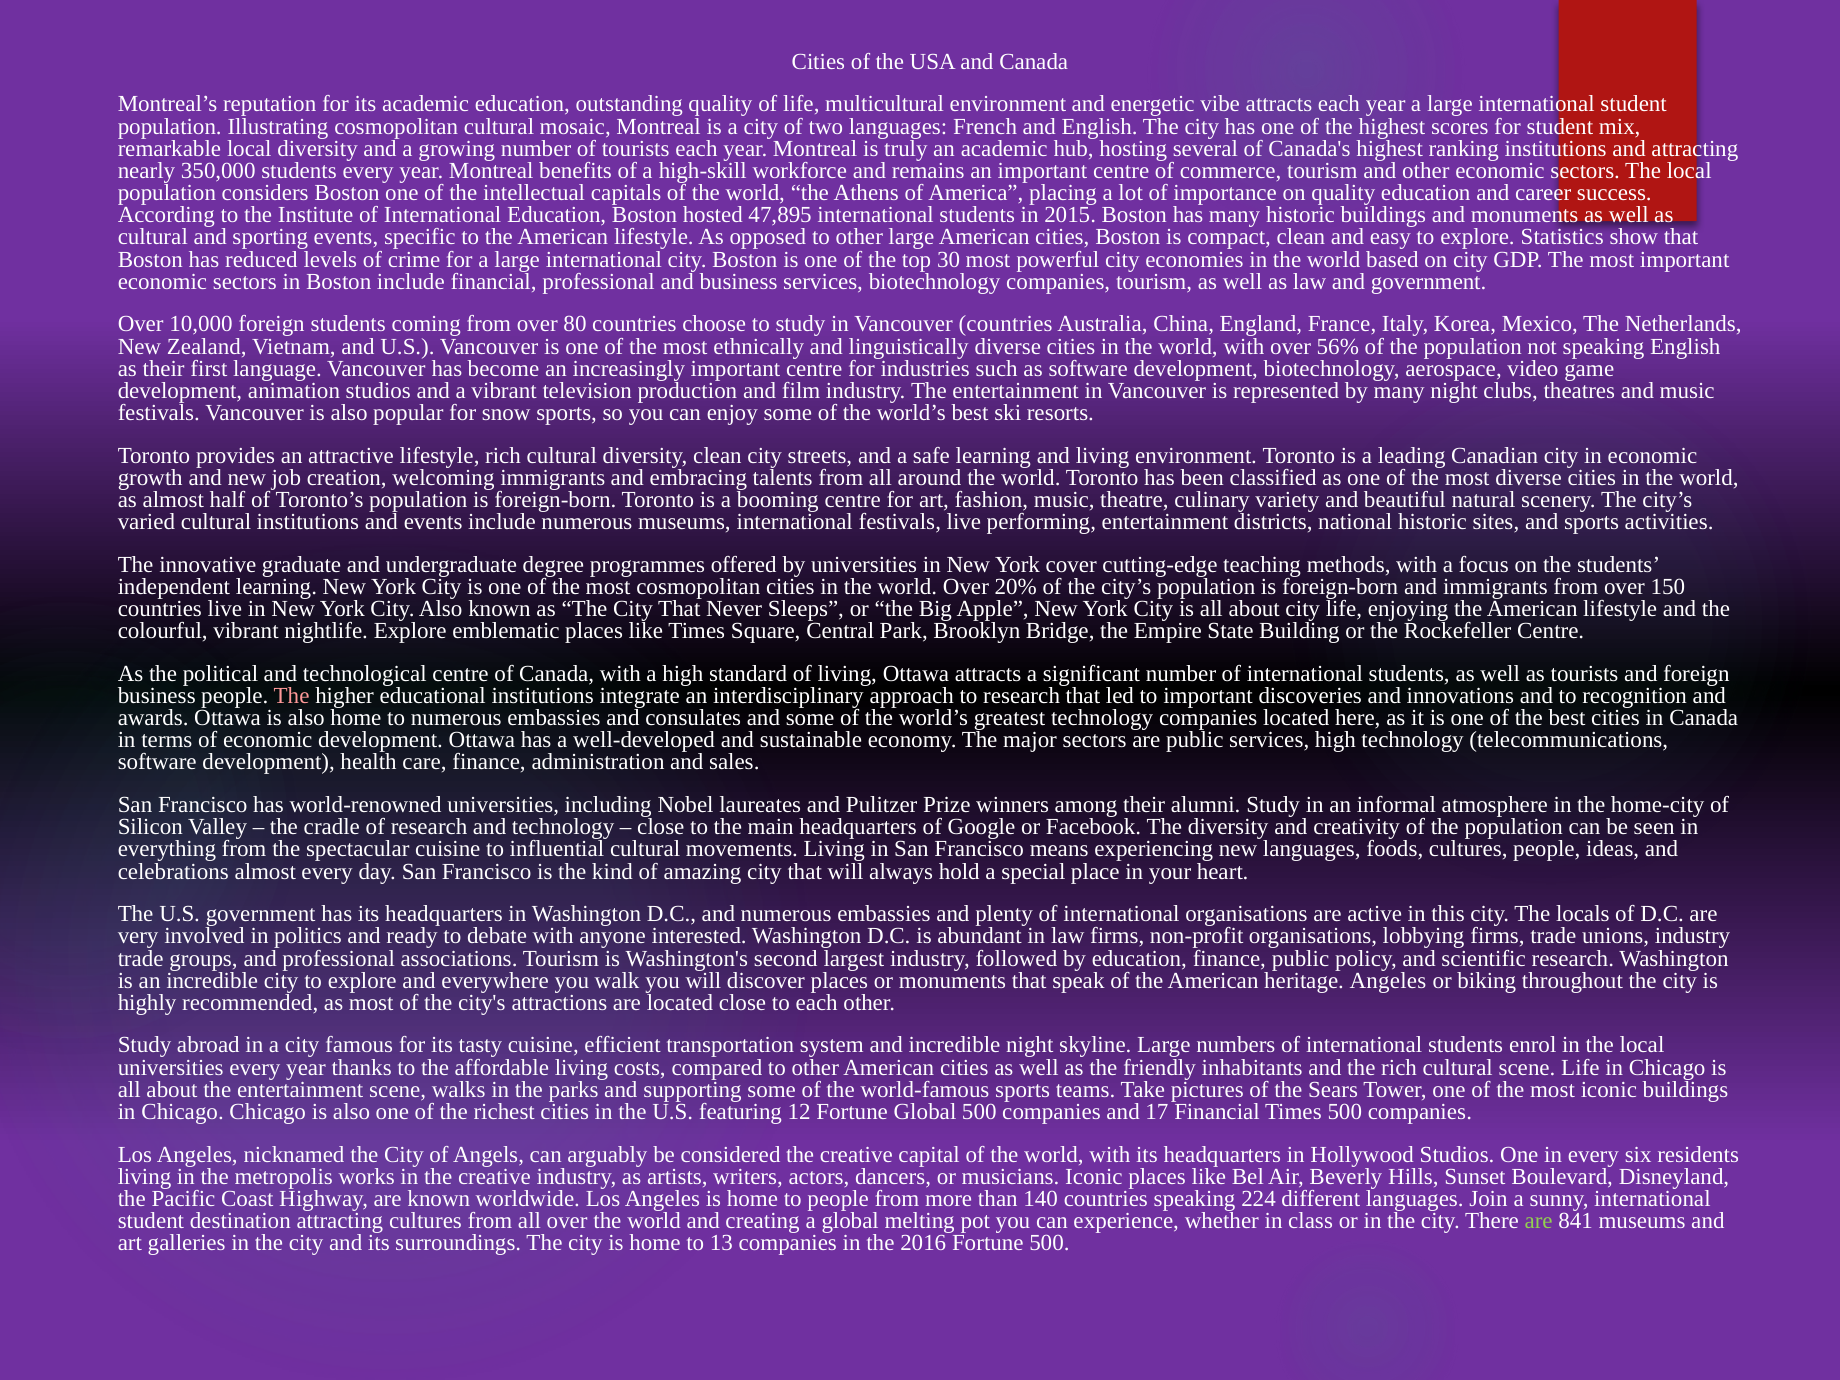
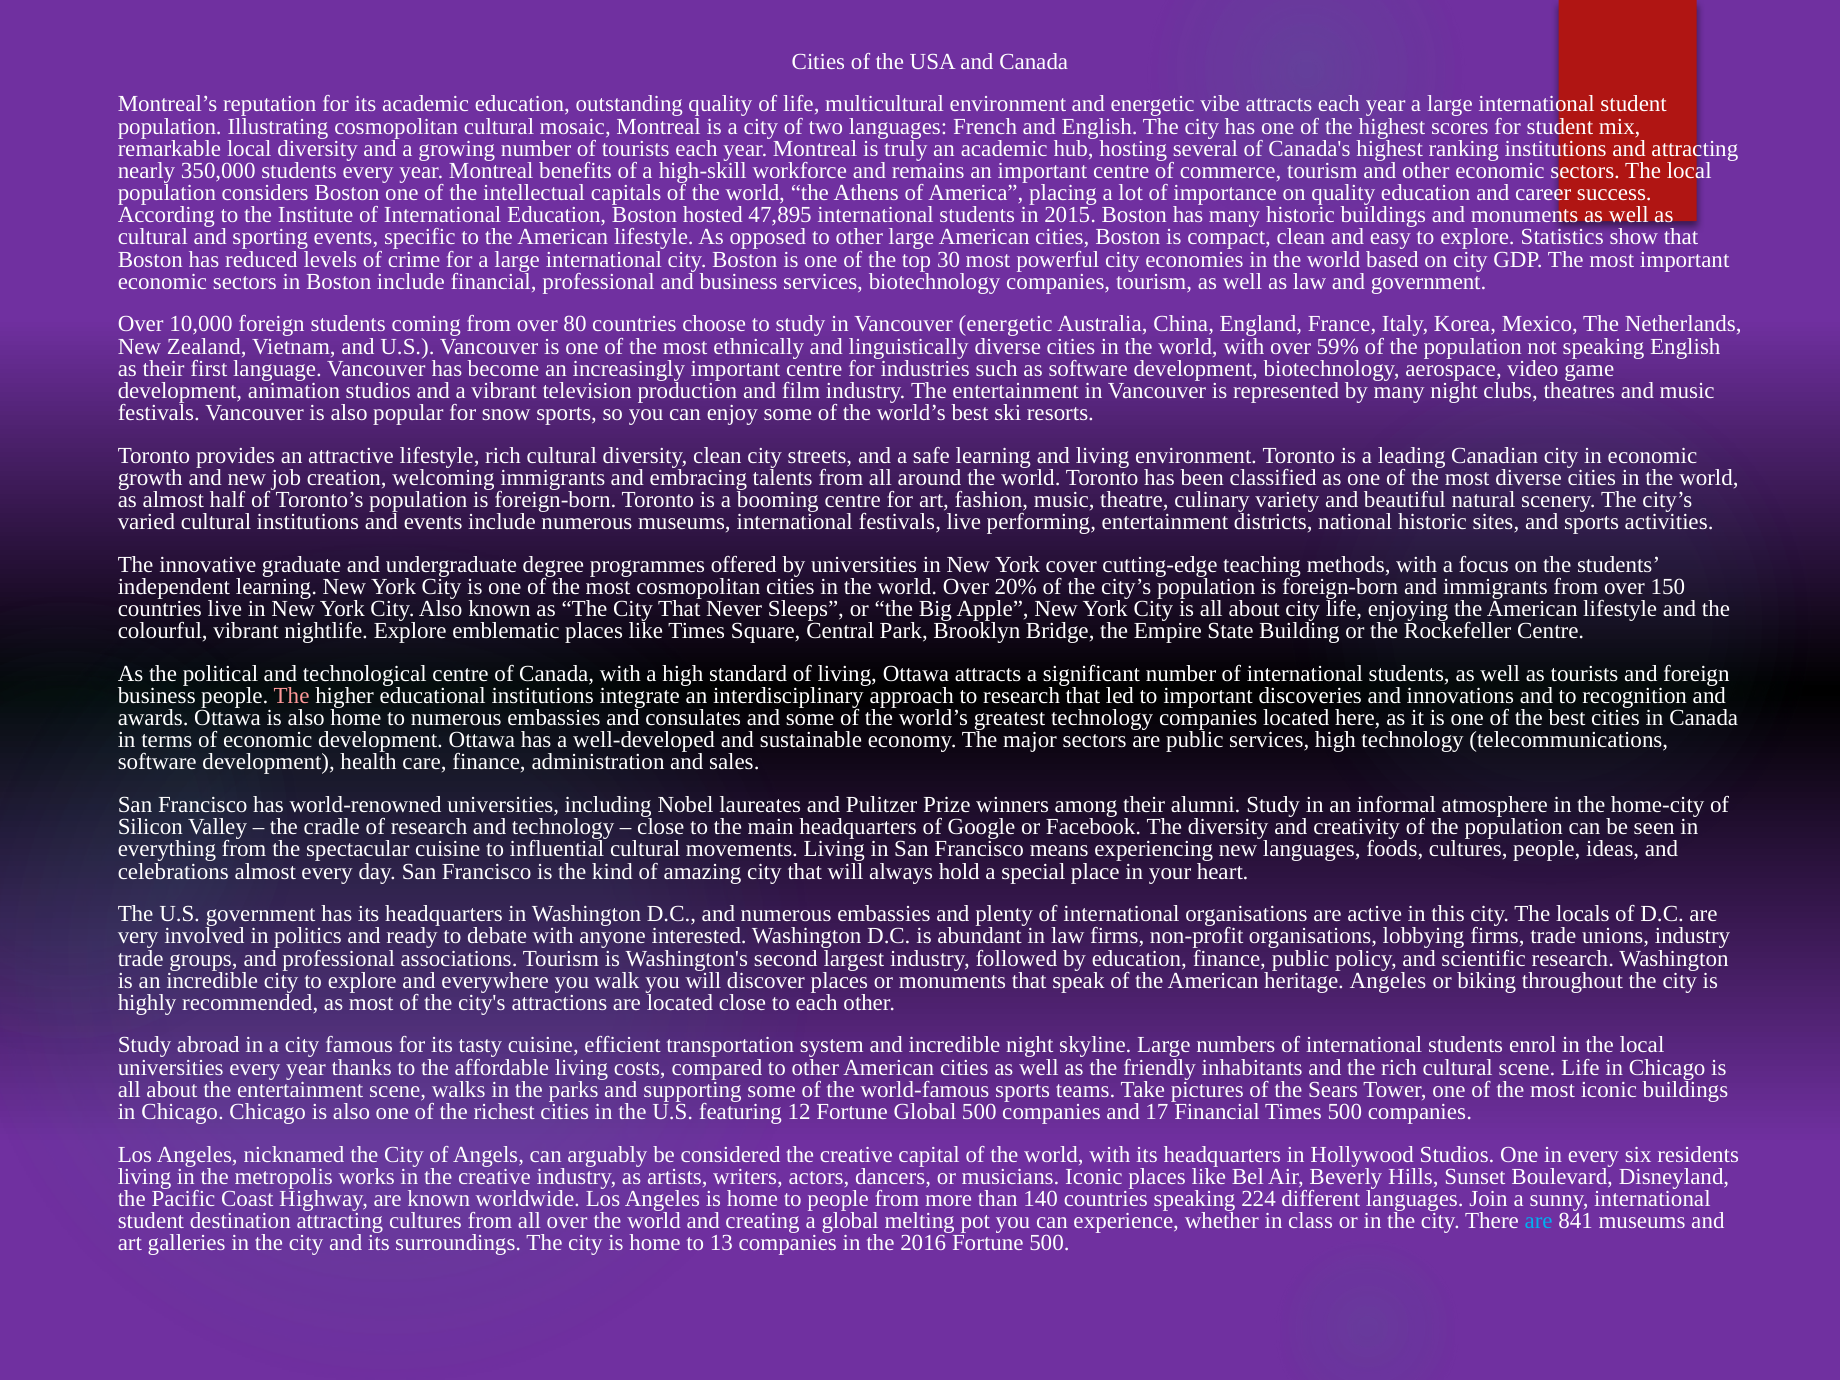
Vancouver countries: countries -> energetic (1006, 324)
56%: 56% -> 59% (1338, 346)
are colour: light green -> light blue (1539, 1221)
